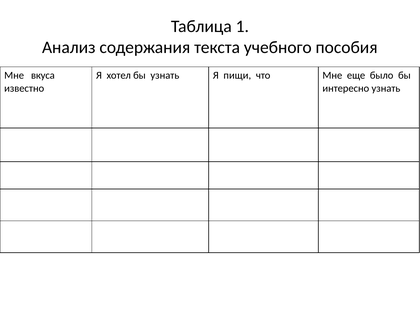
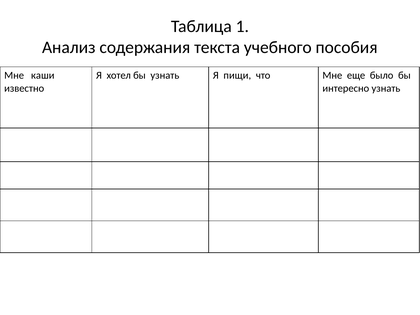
вкуса: вкуса -> каши (43, 75)
